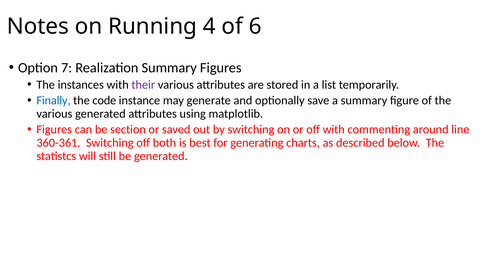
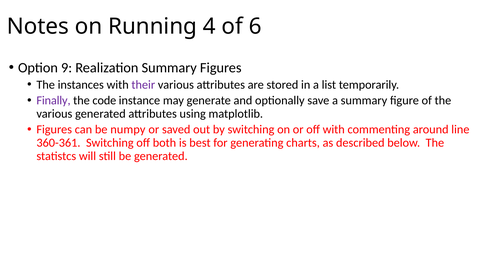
7: 7 -> 9 (67, 68)
Finally colour: blue -> purple (53, 100)
section: section -> numpy (128, 129)
